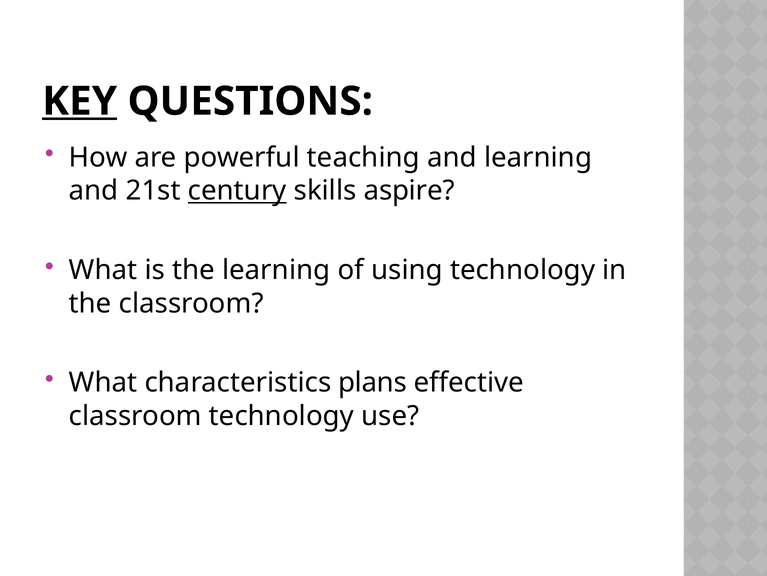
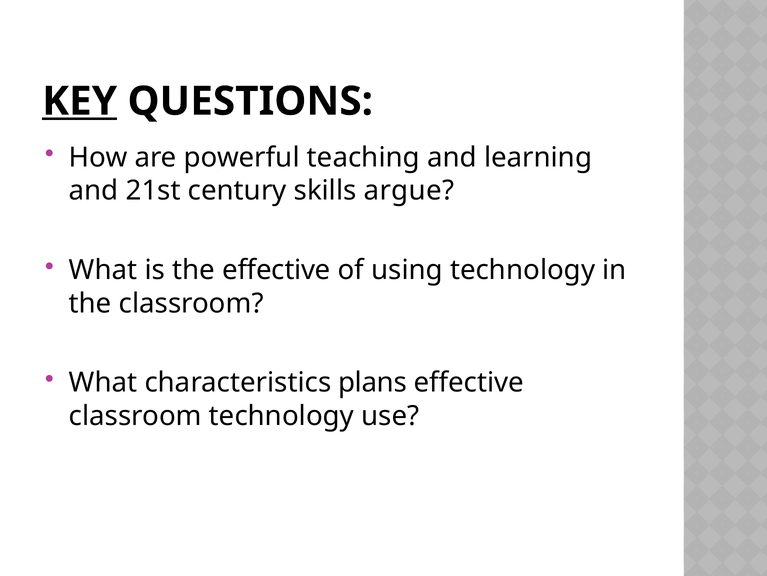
century underline: present -> none (237, 191)
aspire: aspire -> argue (409, 191)
the learning: learning -> effective (276, 270)
